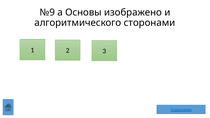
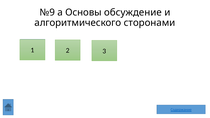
изображено: изображено -> обсуждение (133, 12)
